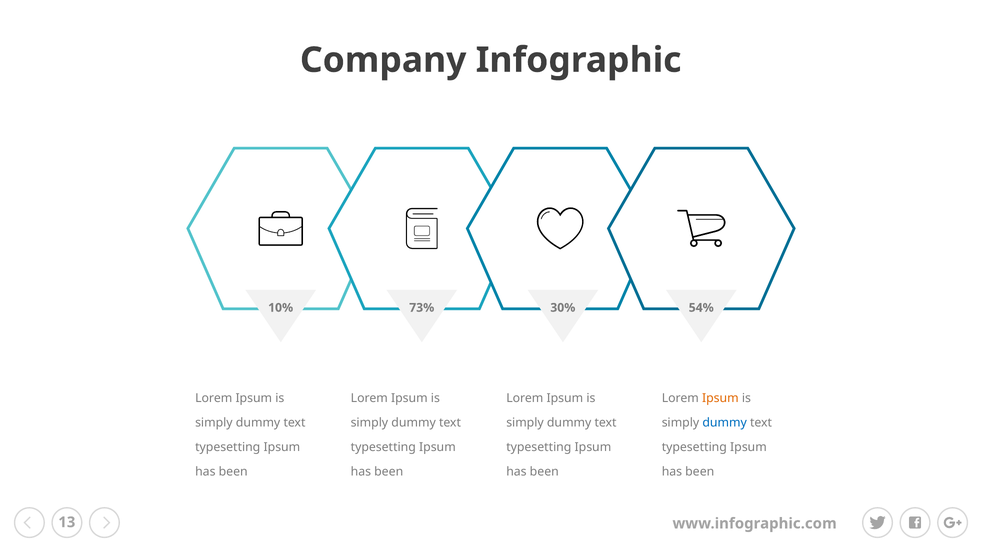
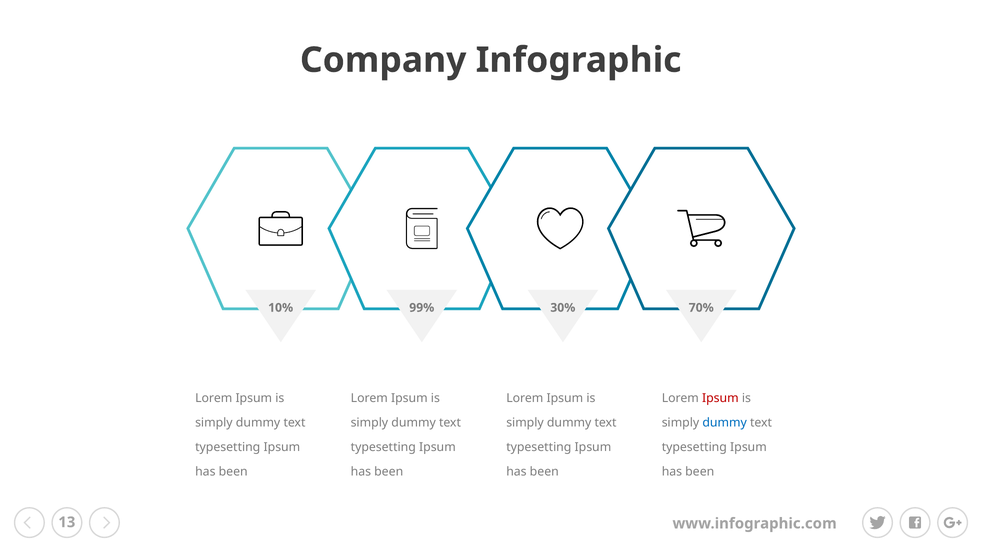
73%: 73% -> 99% (422, 308)
54%: 54% -> 70% (701, 308)
Ipsum colour: orange -> red (720, 398)
